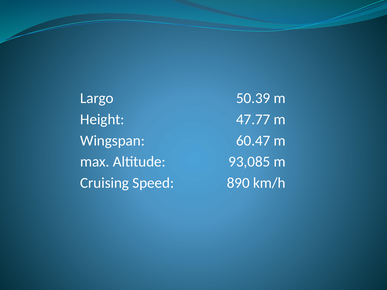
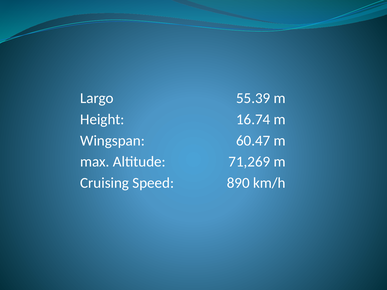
50.39: 50.39 -> 55.39 (253, 98)
47.77: 47.77 -> 16.74 (253, 120)
93,085: 93,085 -> 71,269 (249, 162)
